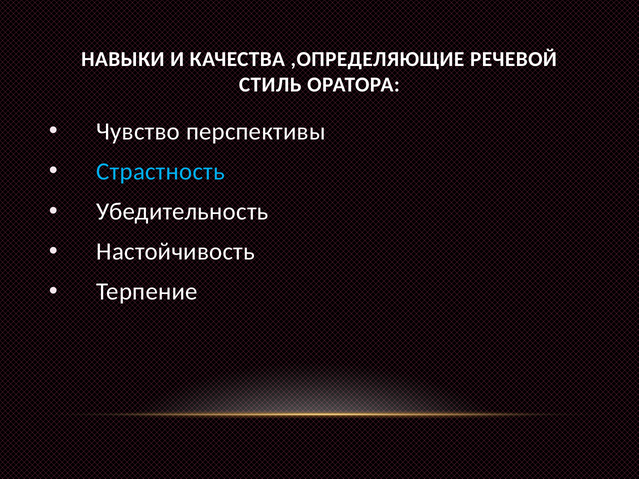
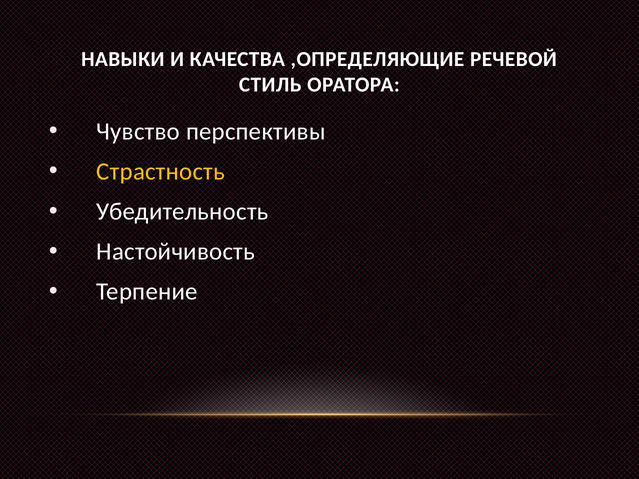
Страстность colour: light blue -> yellow (161, 172)
